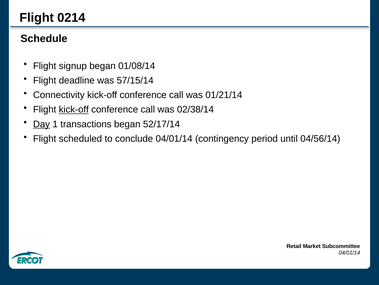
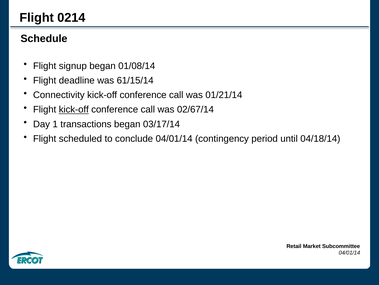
57/15/14: 57/15/14 -> 61/15/14 (135, 80)
02/38/14: 02/38/14 -> 02/67/14 (195, 109)
Day underline: present -> none (42, 124)
52/17/14: 52/17/14 -> 03/17/14 (161, 124)
04/56/14: 04/56/14 -> 04/18/14 (320, 138)
